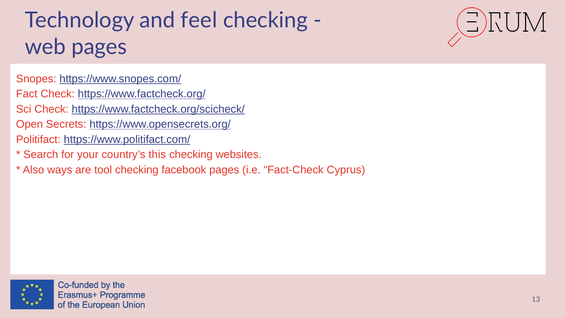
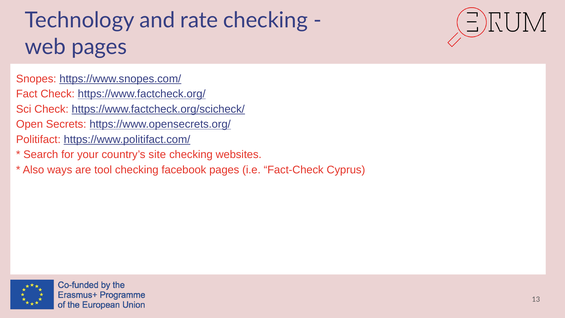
feel: feel -> rate (199, 20)
this: this -> site (157, 155)
